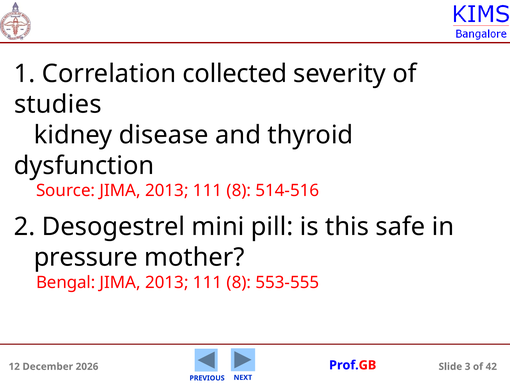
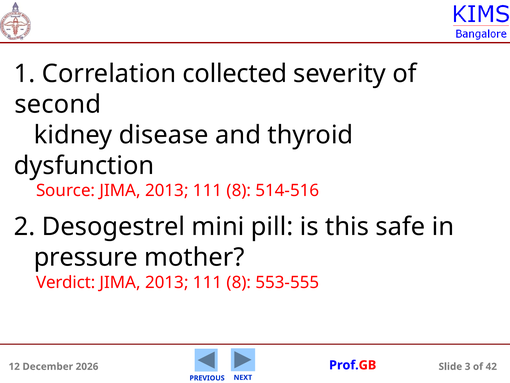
studies: studies -> second (58, 104)
Bengal: Bengal -> Verdict (66, 282)
